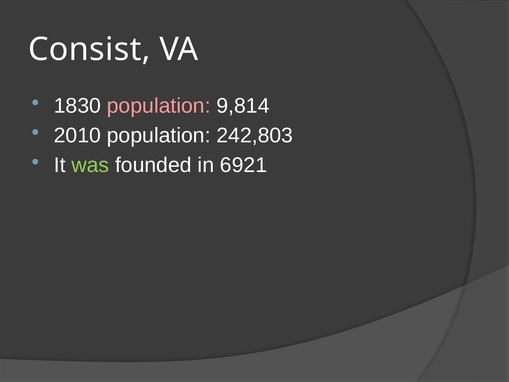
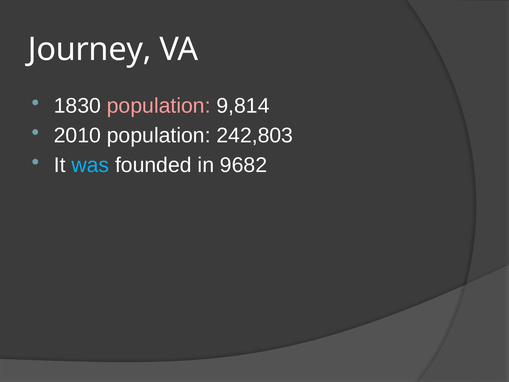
Consist: Consist -> Journey (90, 49)
was colour: light green -> light blue (90, 165)
6921: 6921 -> 9682 (244, 165)
